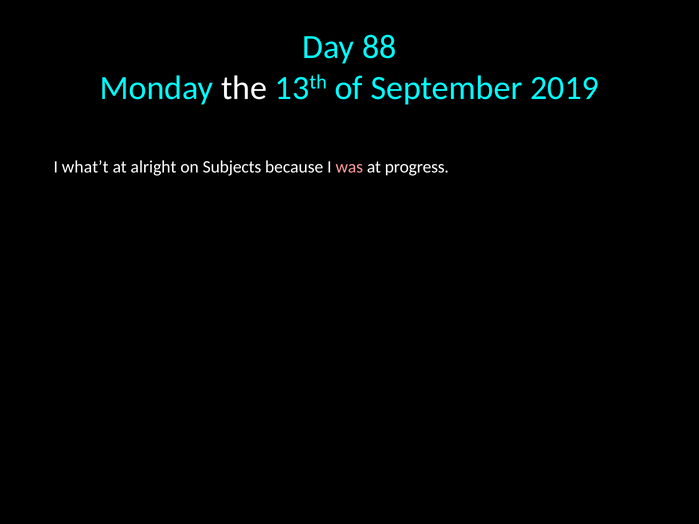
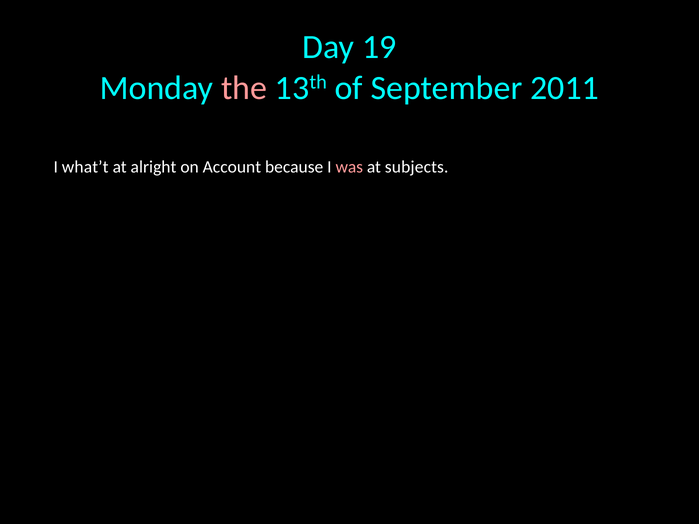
88: 88 -> 19 (379, 47)
the colour: white -> pink (244, 88)
2019: 2019 -> 2011 (565, 88)
Subjects: Subjects -> Account (232, 167)
progress: progress -> subjects (417, 167)
